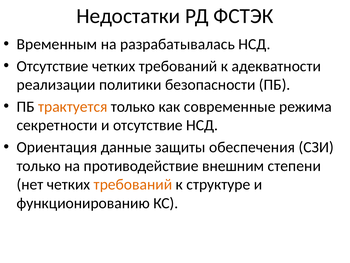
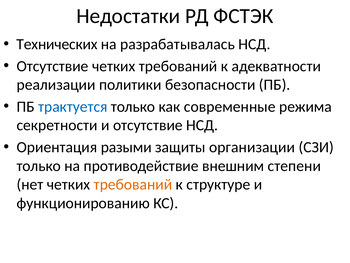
Временным: Временным -> Технических (57, 44)
трактуется colour: orange -> blue (73, 106)
данные: данные -> разыми (126, 147)
обеспечения: обеспечения -> организации (252, 147)
